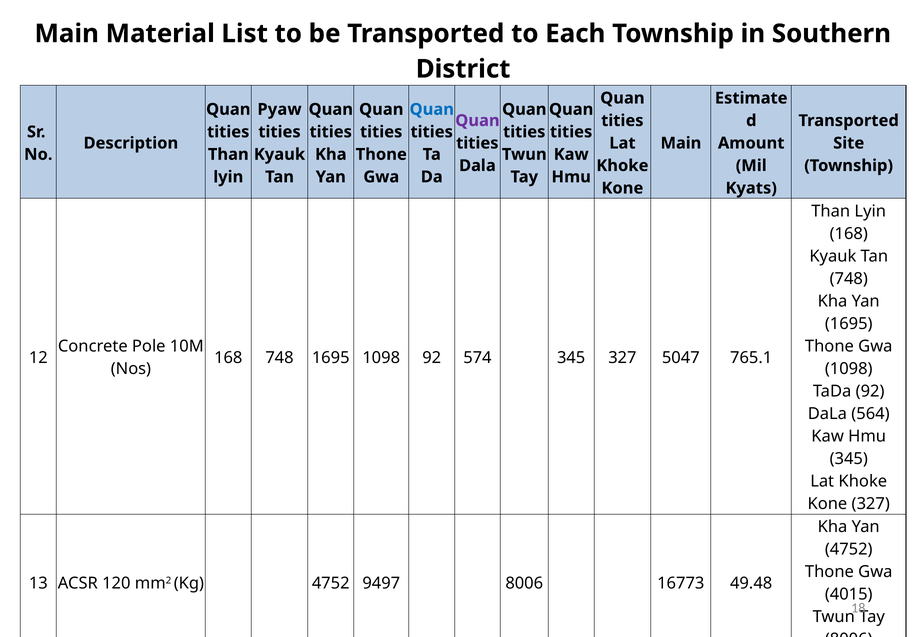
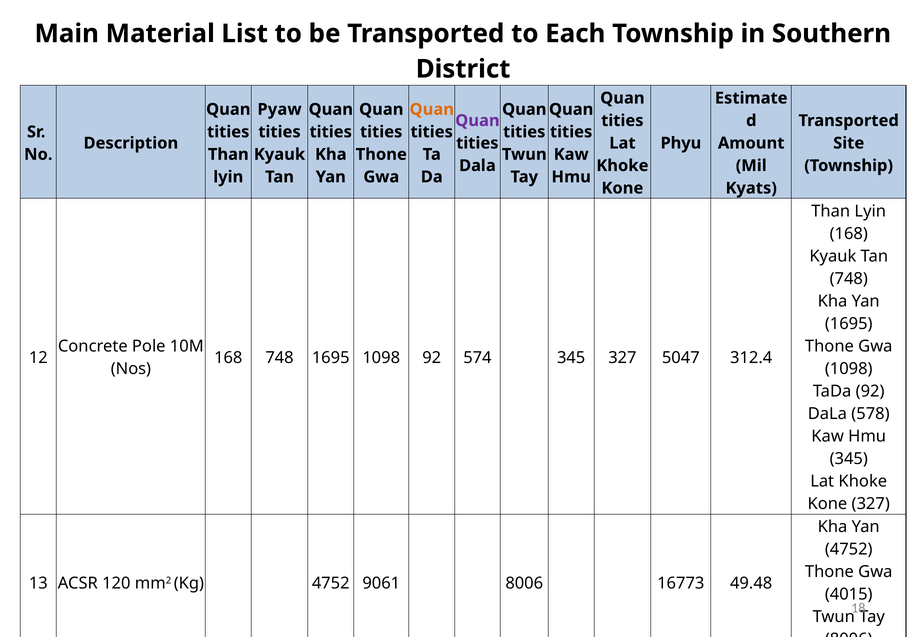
Quan colour: blue -> orange (432, 109)
Main: Main -> Phyu (681, 143)
765.1: 765.1 -> 312.4 (751, 358)
564: 564 -> 578 (870, 414)
9497: 9497 -> 9061 (381, 583)
